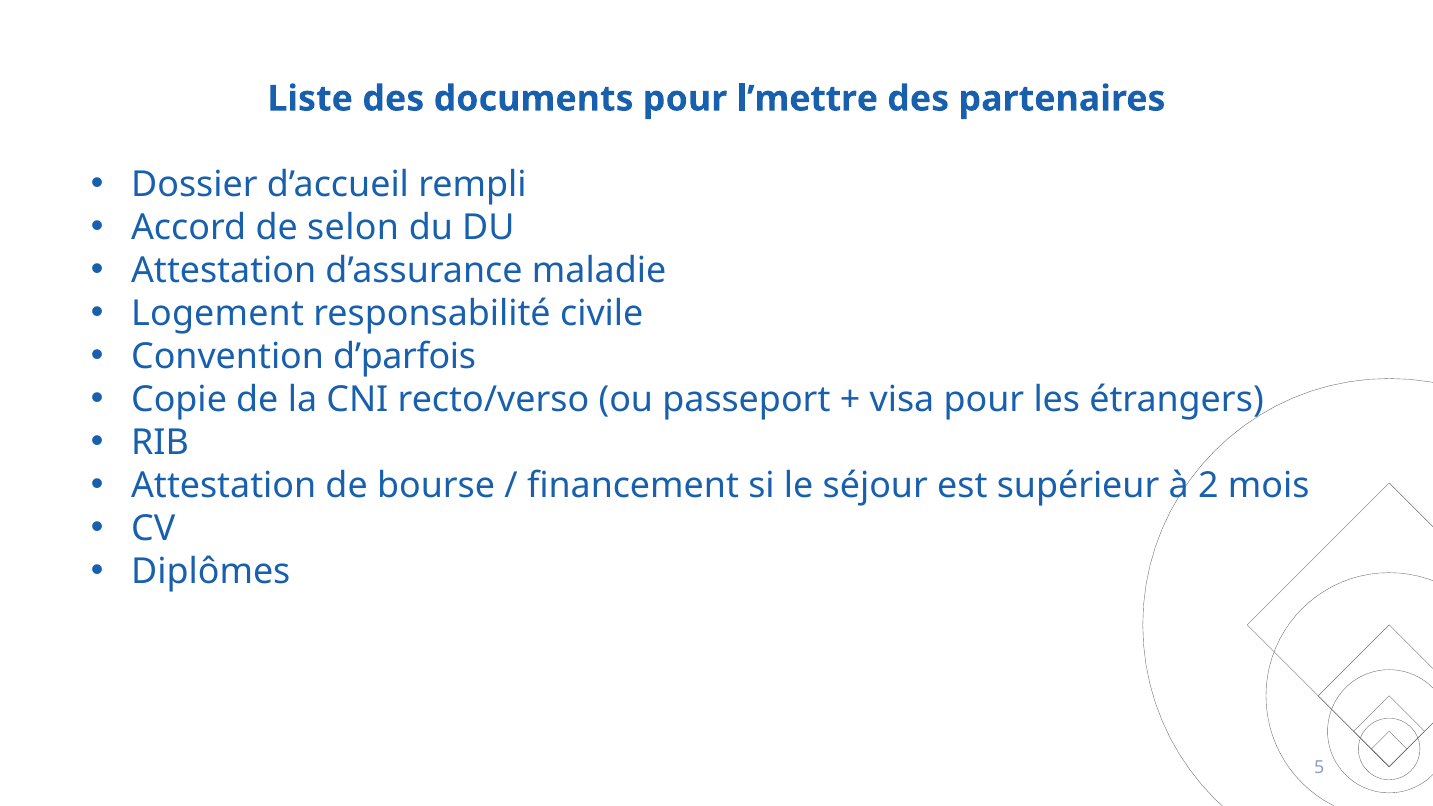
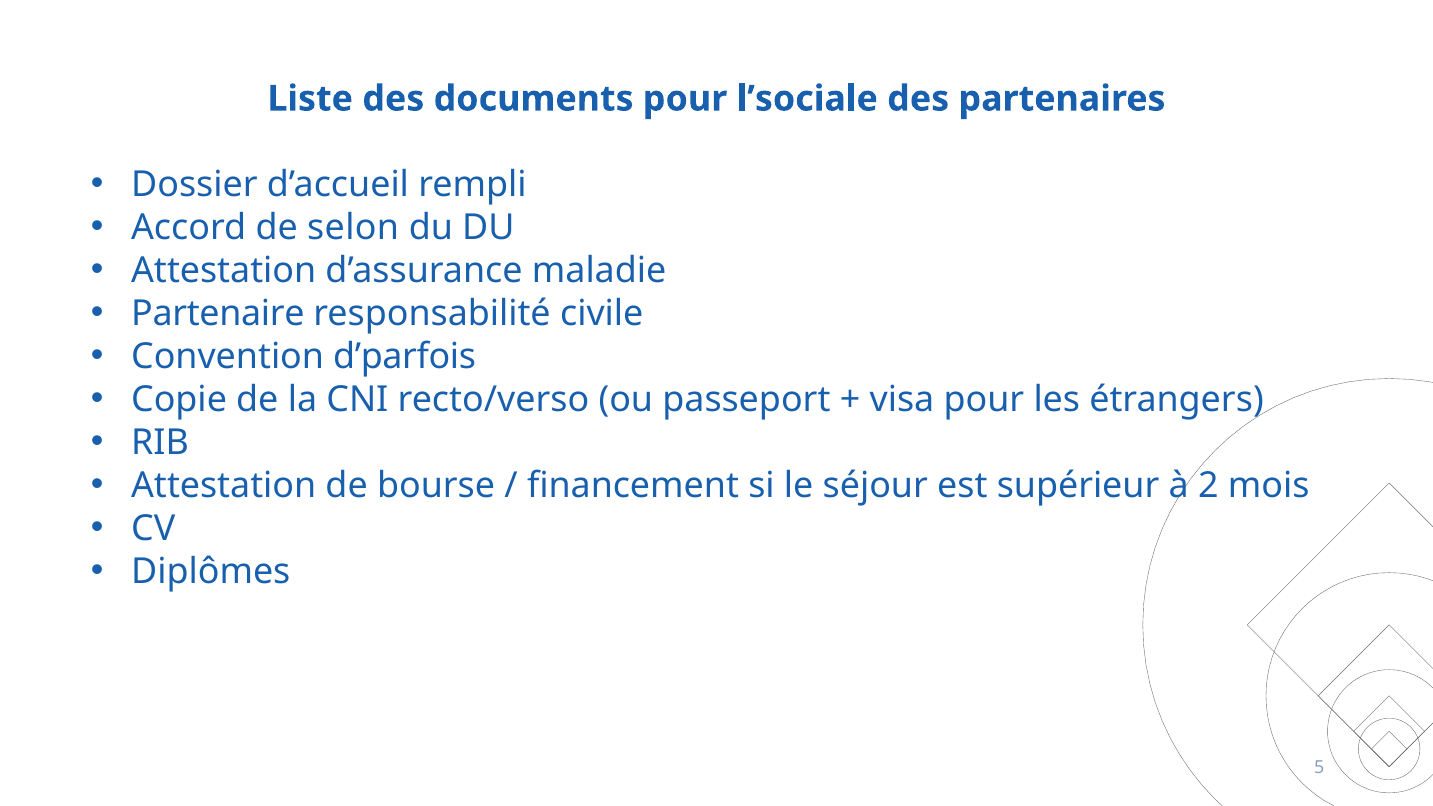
l’mettre: l’mettre -> l’sociale (807, 99)
Logement: Logement -> Partenaire (218, 314)
